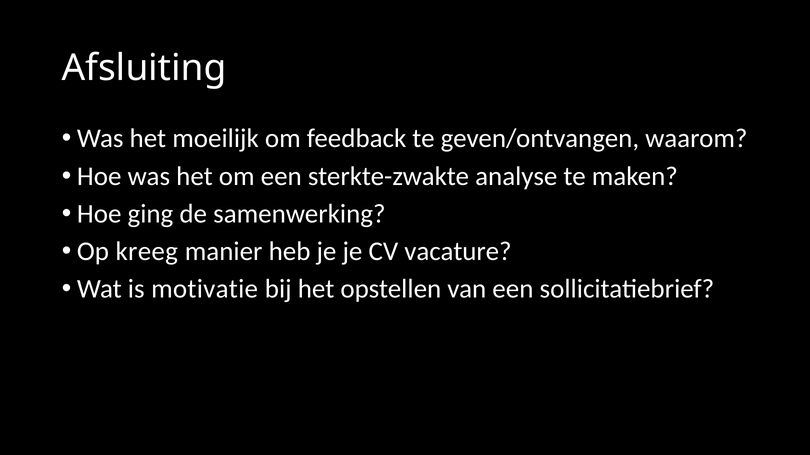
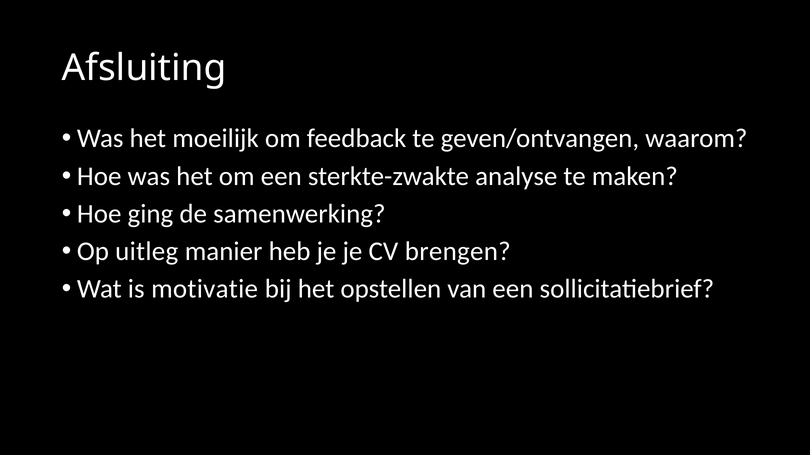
kreeg: kreeg -> uitleg (147, 252)
vacature: vacature -> brengen (458, 252)
